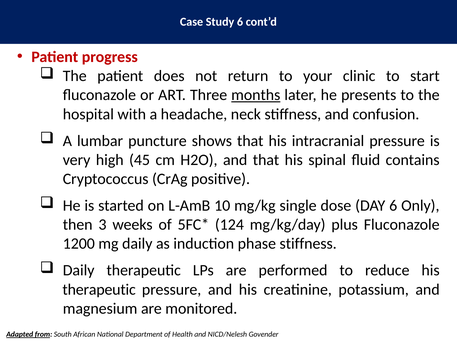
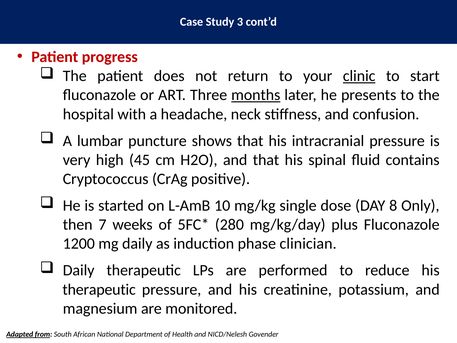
Study 6: 6 -> 3 (240, 22)
clinic underline: none -> present (359, 76)
DAY 6: 6 -> 8 (393, 205)
3: 3 -> 7 (102, 224)
124: 124 -> 280 (229, 224)
phase stiffness: stiffness -> clinician (308, 244)
